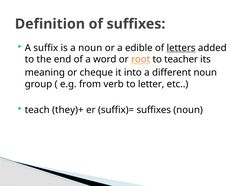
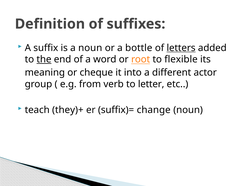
edible: edible -> bottle (139, 48)
the underline: none -> present (44, 59)
teacher: teacher -> flexible (181, 59)
different noun: noun -> actor (205, 72)
suffix)= suffixes: suffixes -> change (154, 110)
